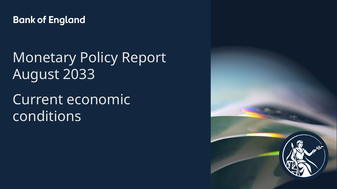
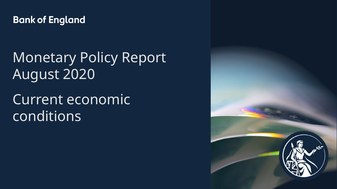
2033: 2033 -> 2020 (79, 75)
